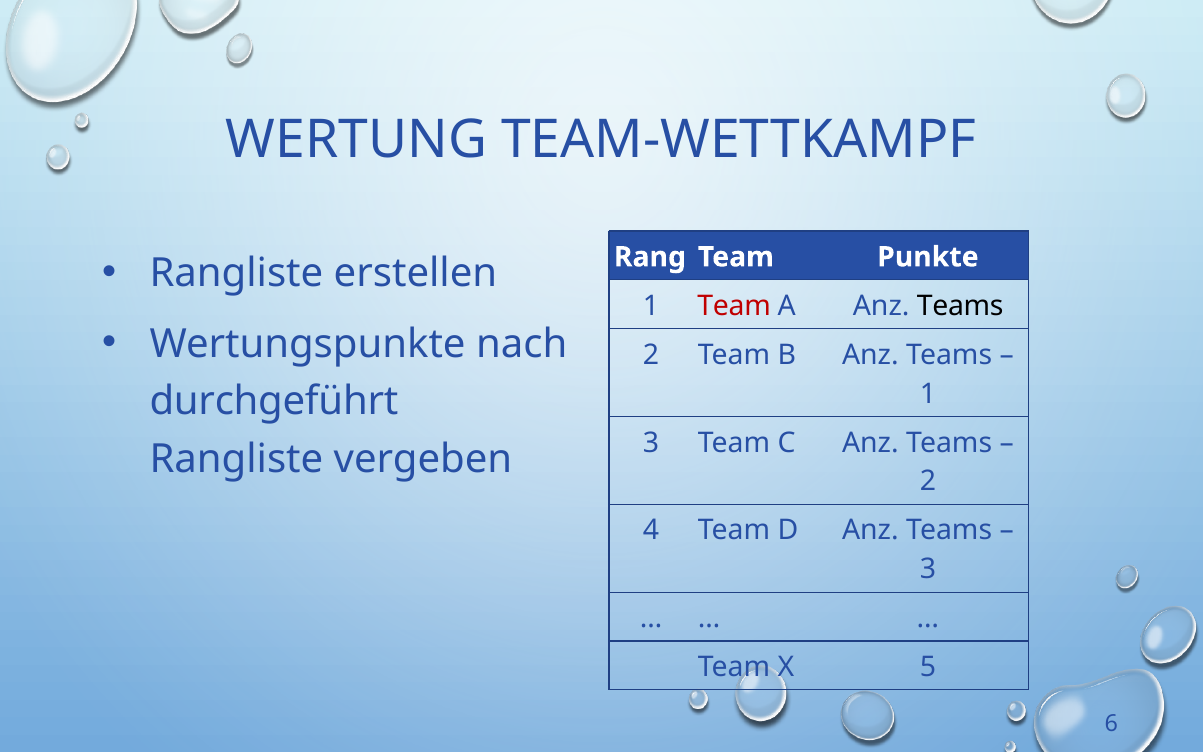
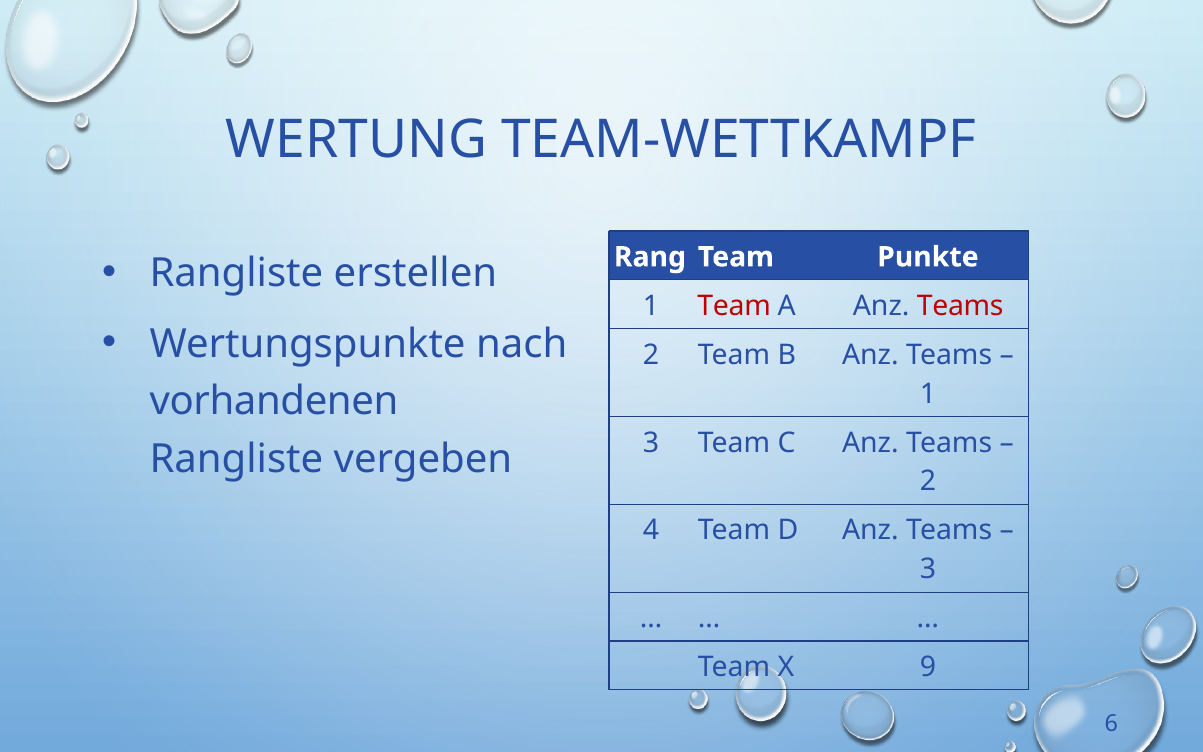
Teams colour: black -> red (960, 306)
durchgeführt: durchgeführt -> vorhandenen (274, 401)
5: 5 -> 9 (928, 667)
